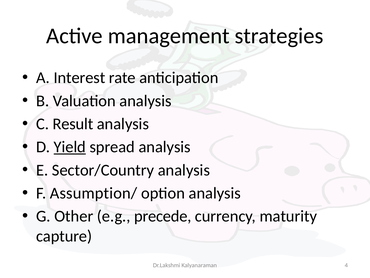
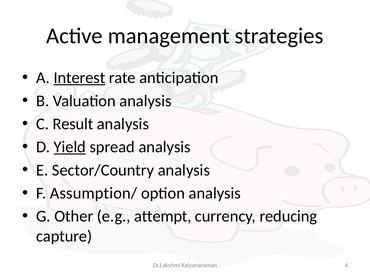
Interest underline: none -> present (79, 78)
precede: precede -> attempt (163, 216)
maturity: maturity -> reducing (288, 216)
